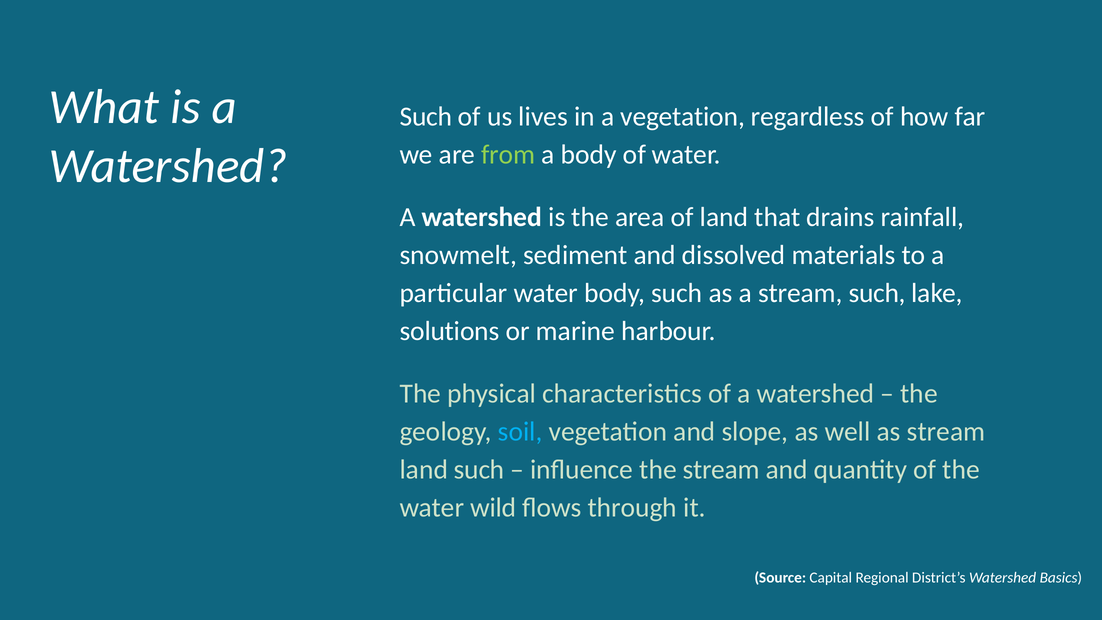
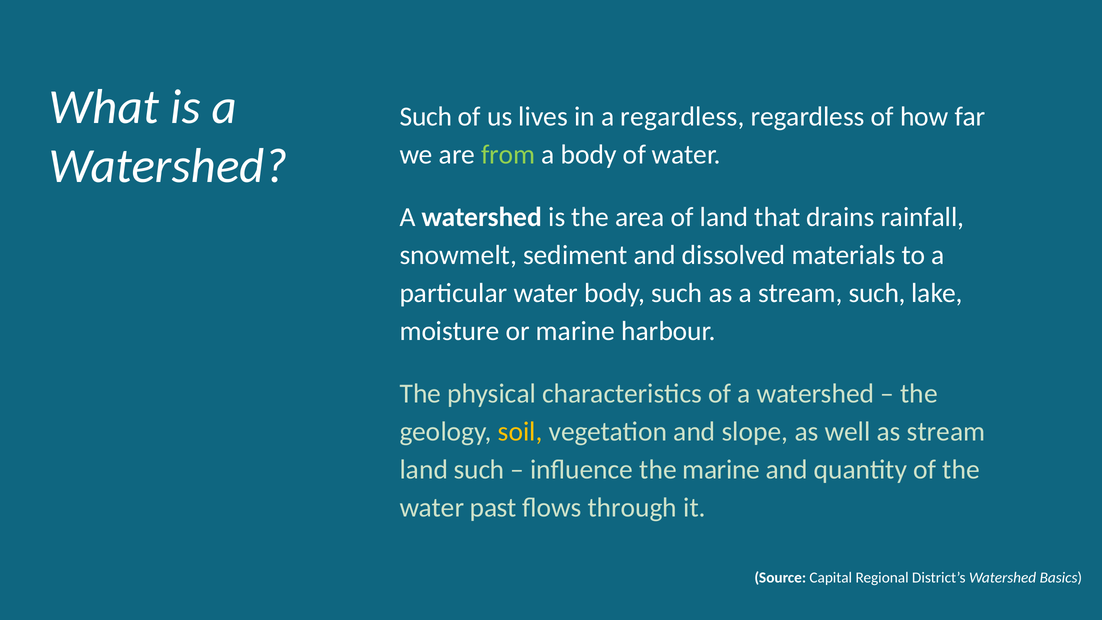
a vegetation: vegetation -> regardless (682, 117)
solutions: solutions -> moisture (450, 331)
soil colour: light blue -> yellow (520, 432)
the stream: stream -> marine (721, 470)
wild: wild -> past (493, 508)
